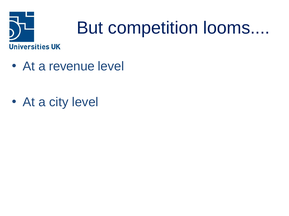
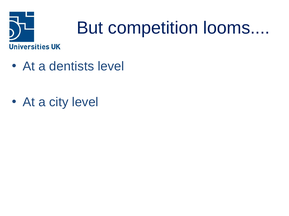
revenue: revenue -> dentists (72, 66)
